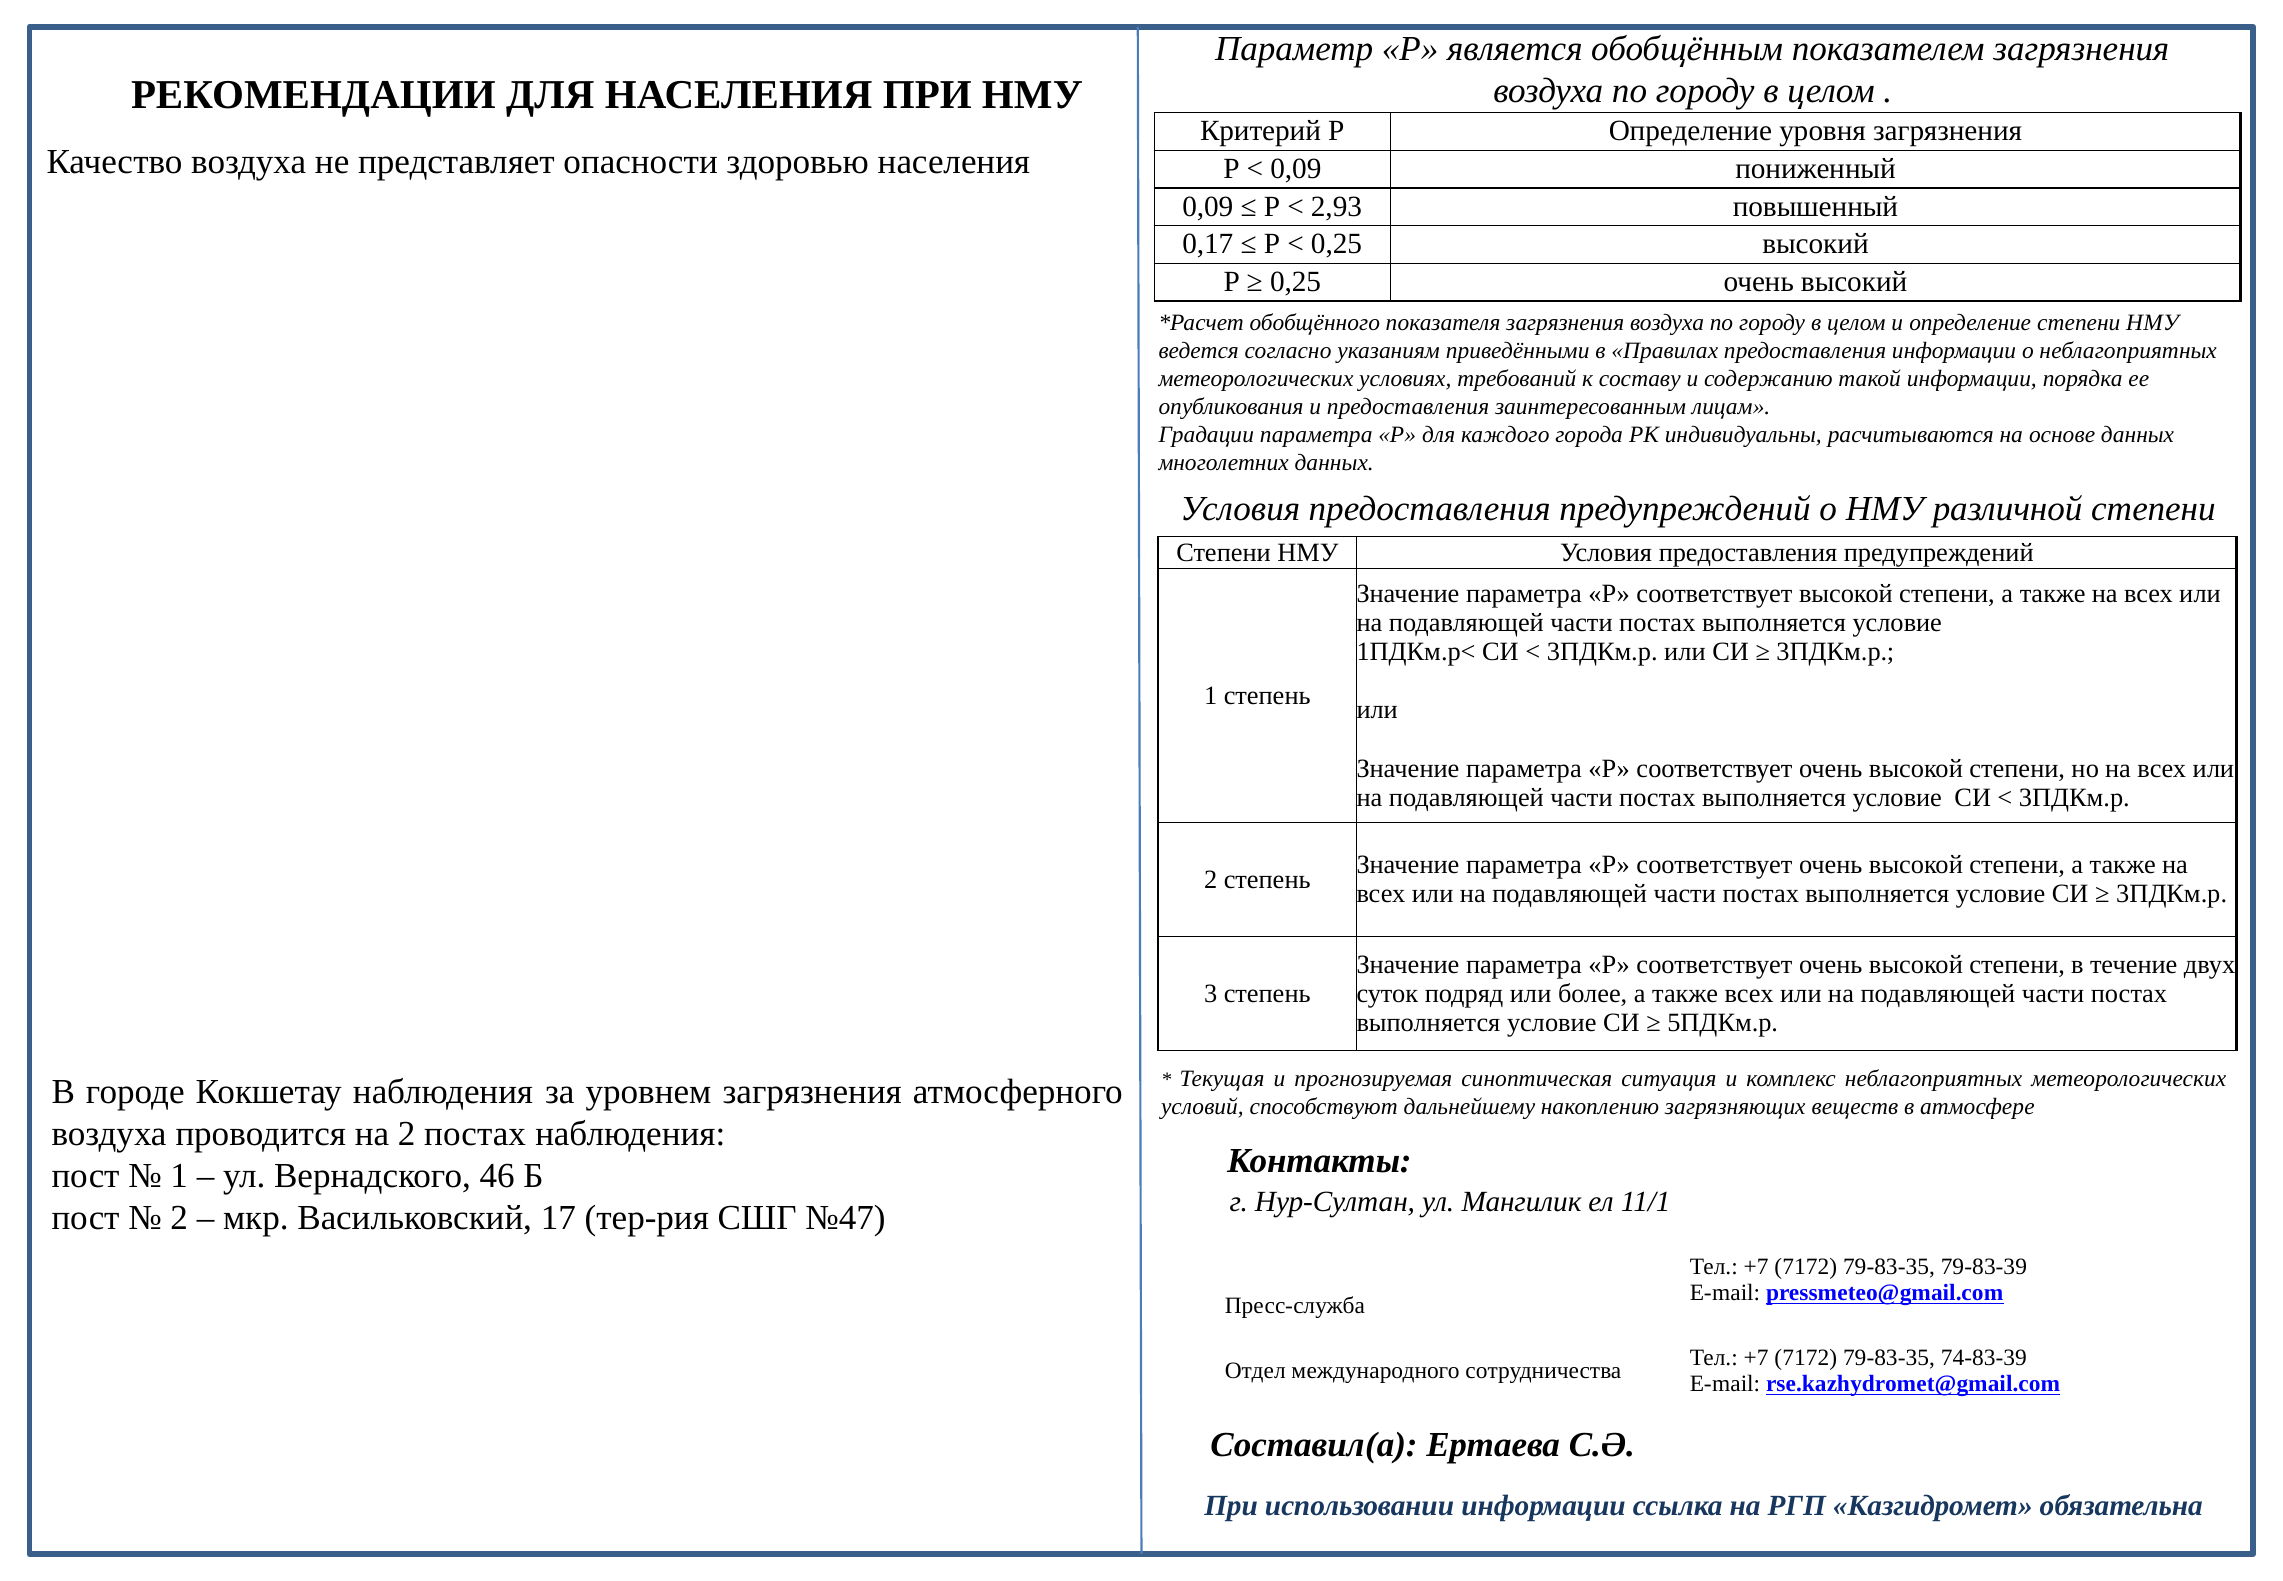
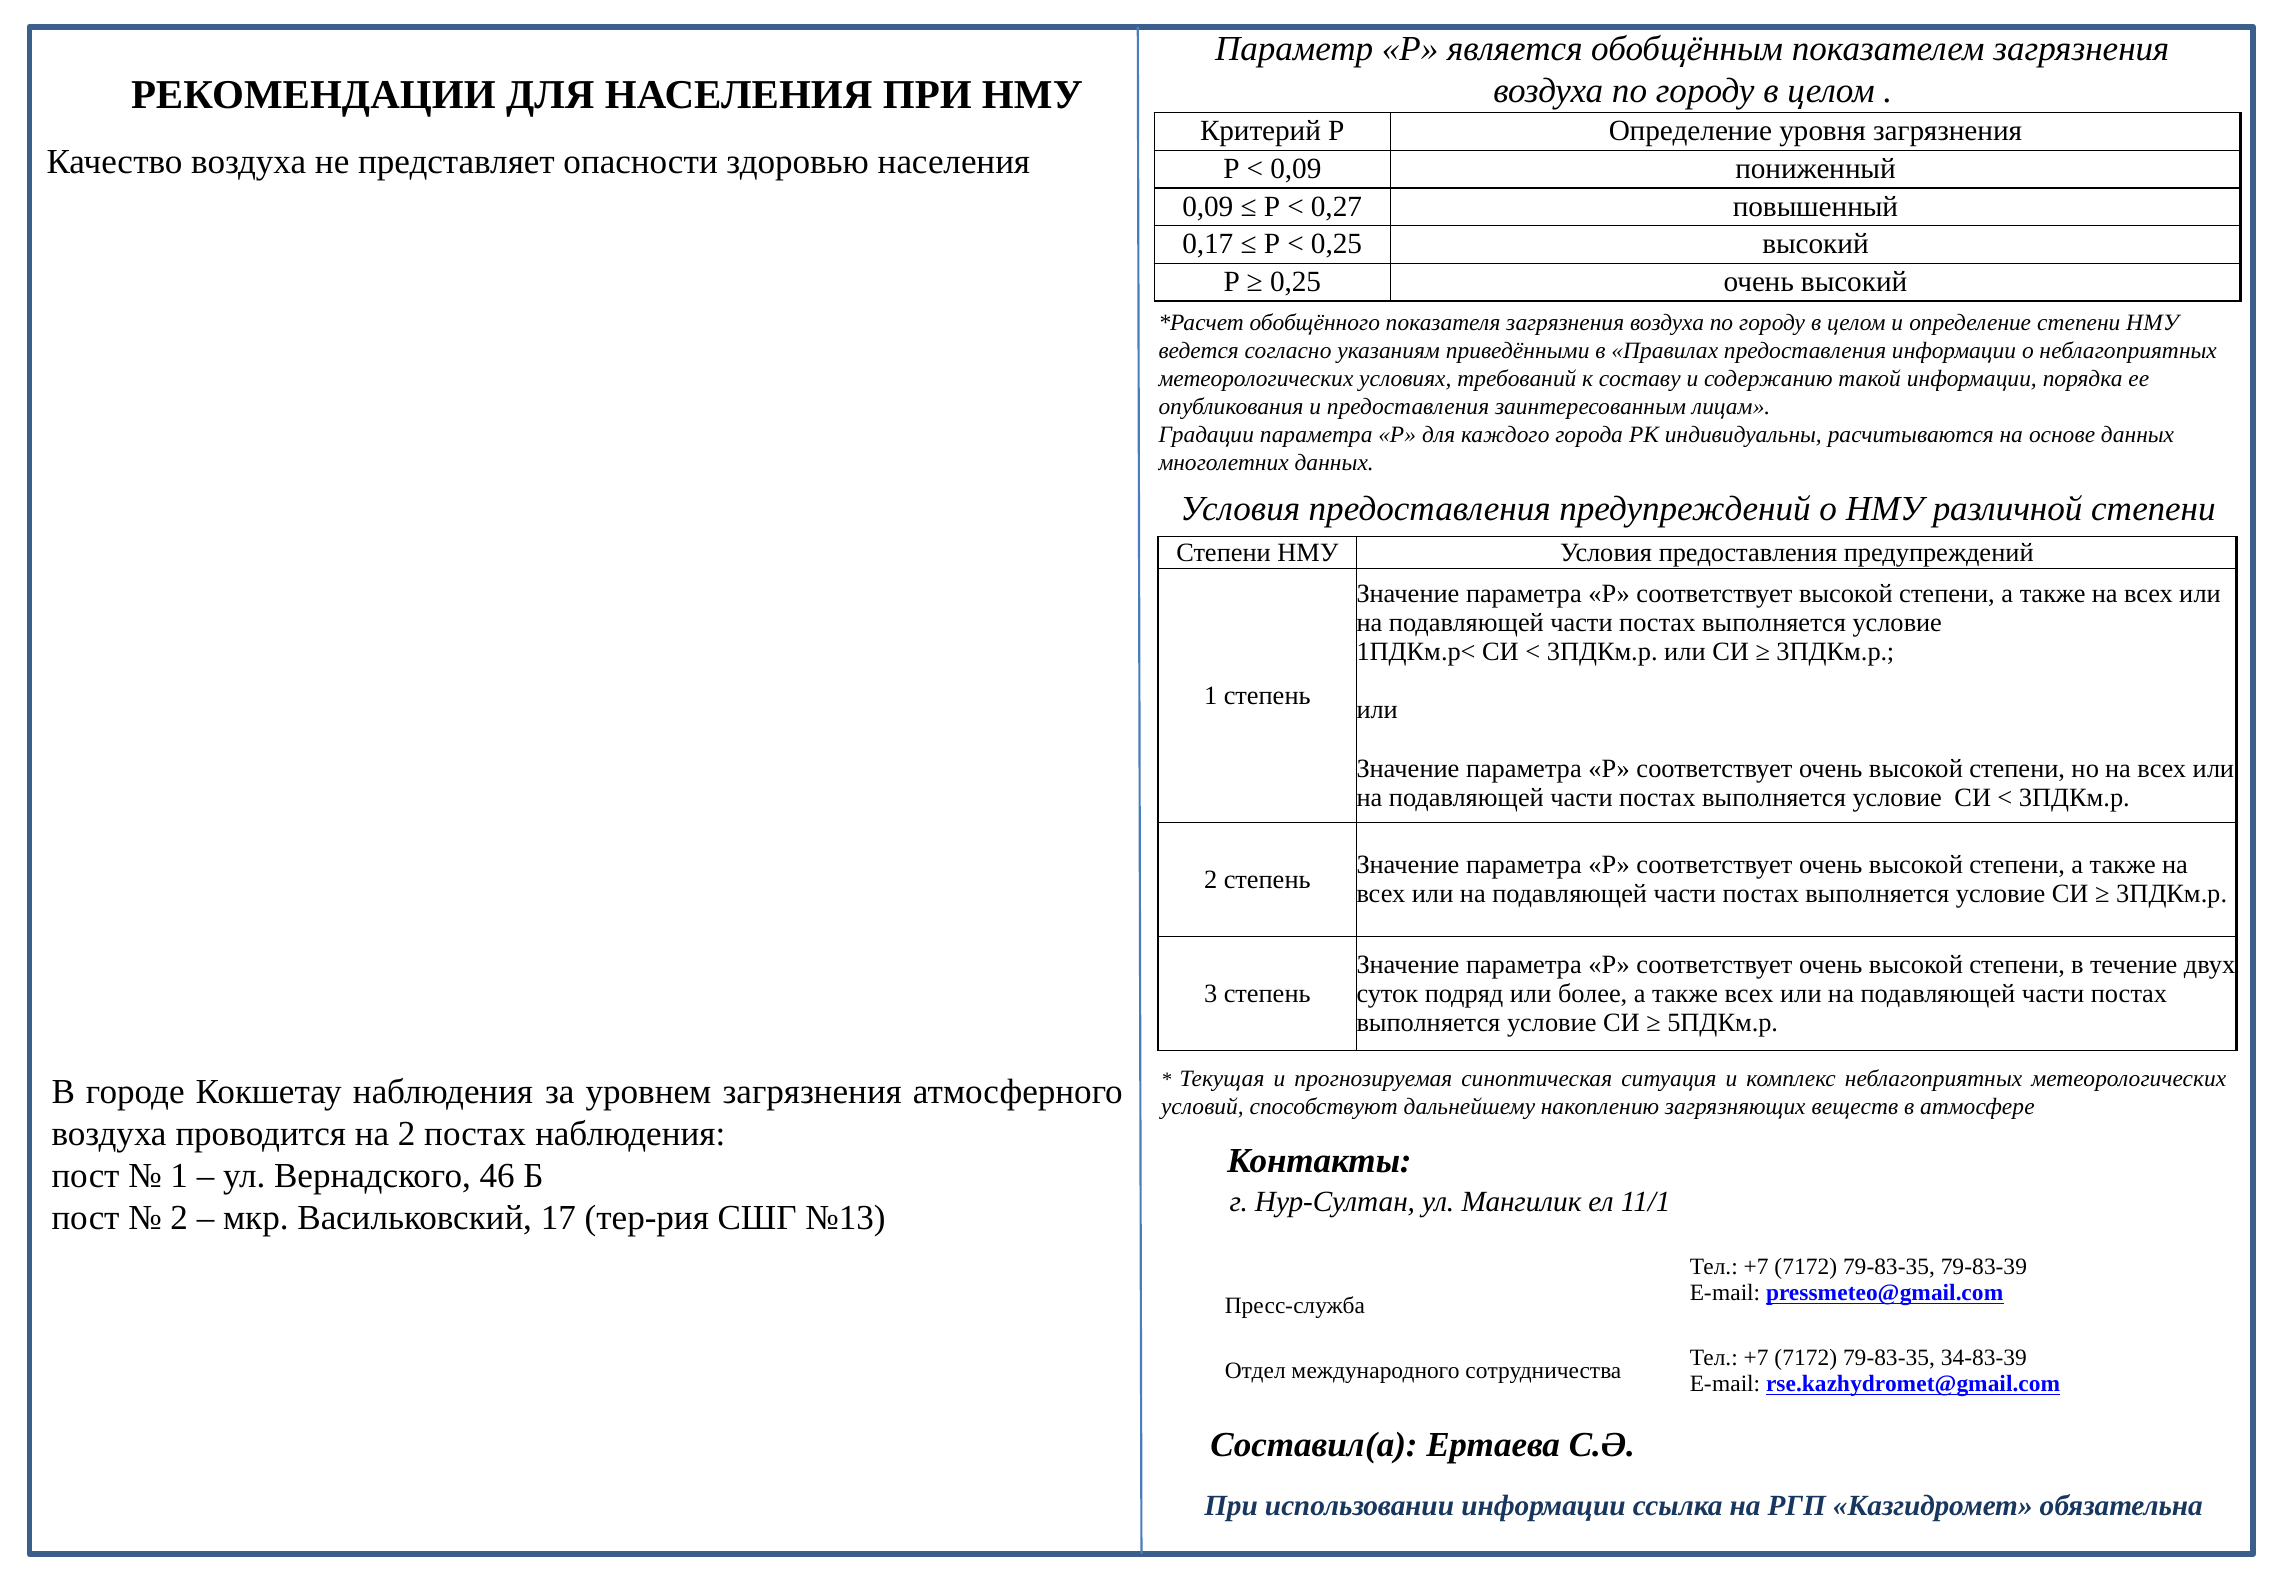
2,93: 2,93 -> 0,27 (1336, 207)
№47: №47 -> №13 (845, 1218)
74-83-39: 74-83-39 -> 34-83-39 (1984, 1358)
